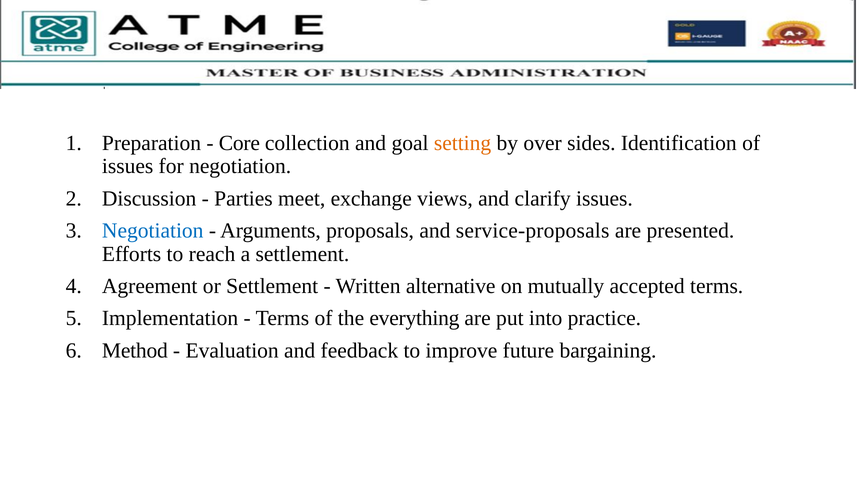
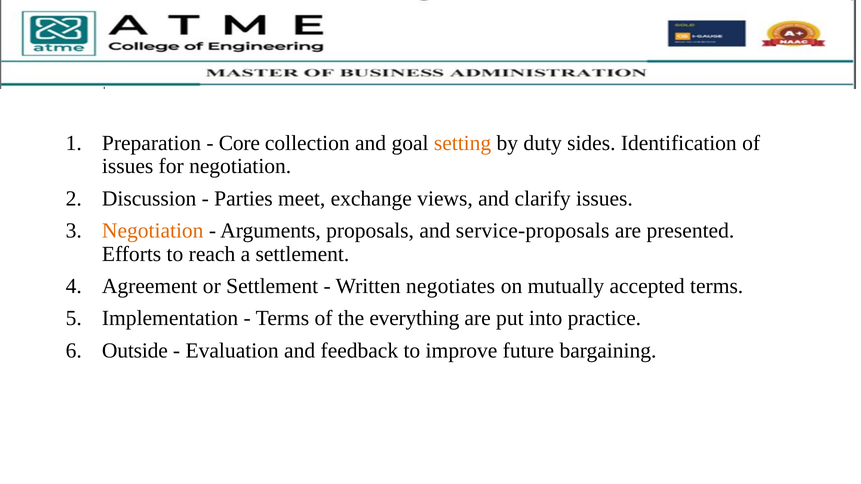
over: over -> duty (543, 143)
Negotiation colour: blue -> orange (153, 231)
alternative: alternative -> negotiates (451, 286)
Method: Method -> Outside (135, 351)
